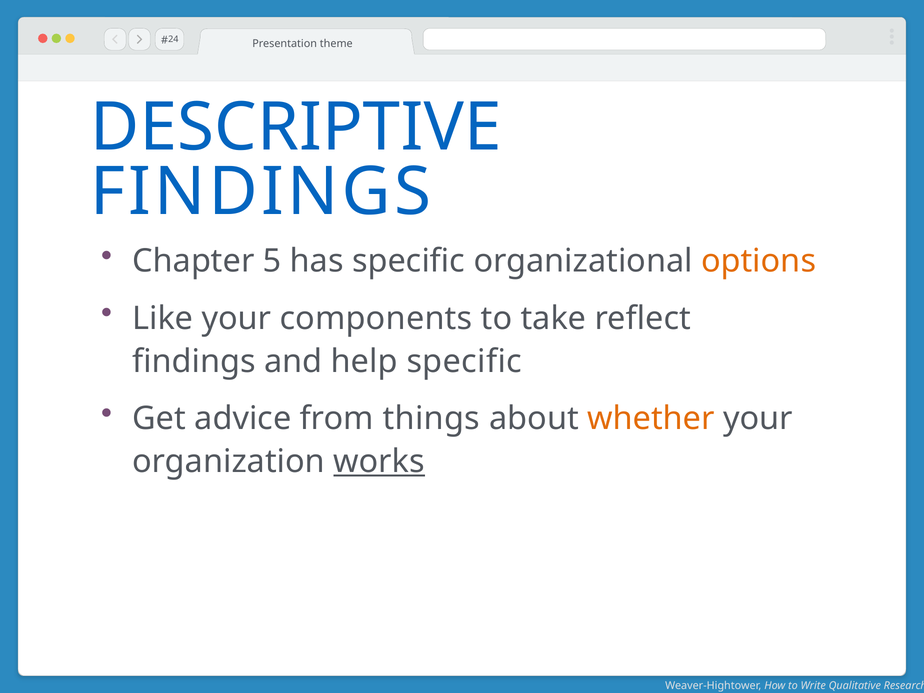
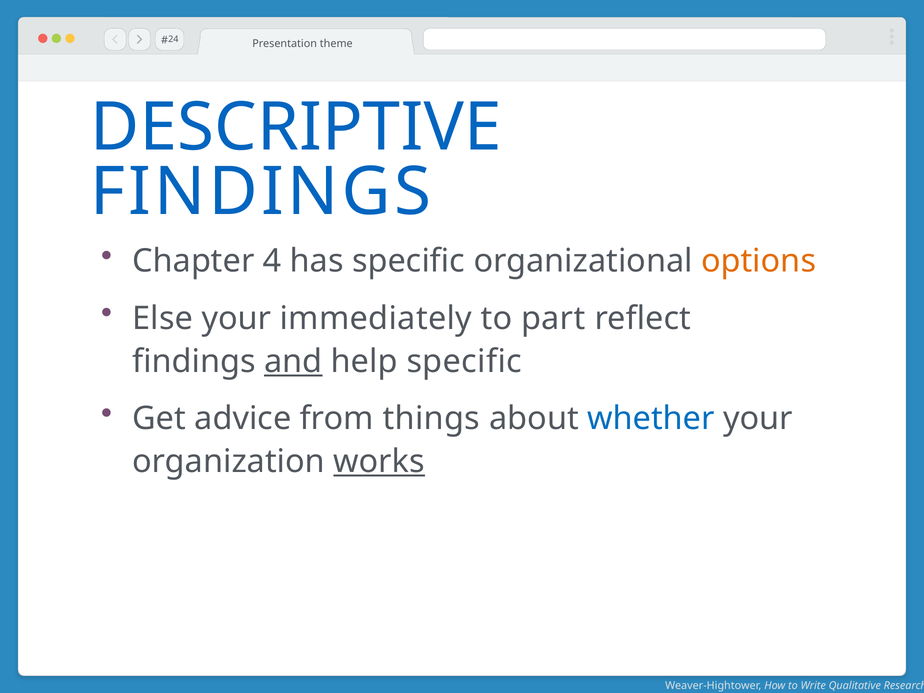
5: 5 -> 4 (272, 261)
Like: Like -> Else (163, 318)
components: components -> immediately (376, 318)
take: take -> part (553, 318)
and underline: none -> present (293, 361)
whether colour: orange -> blue (651, 419)
